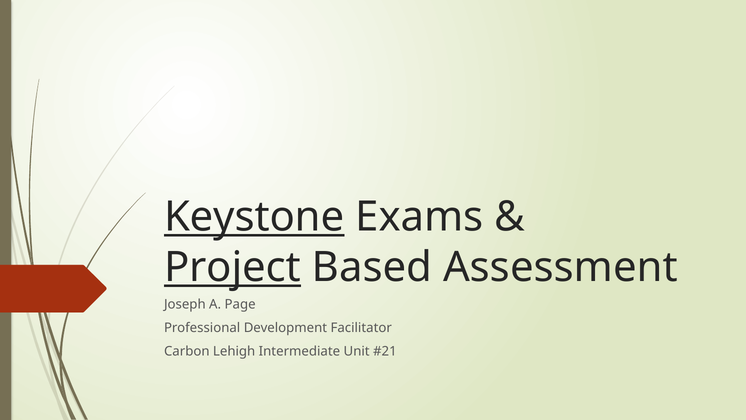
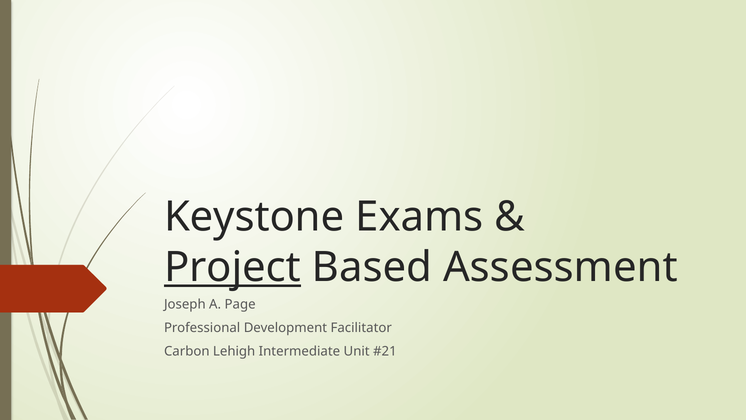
Keystone underline: present -> none (254, 217)
